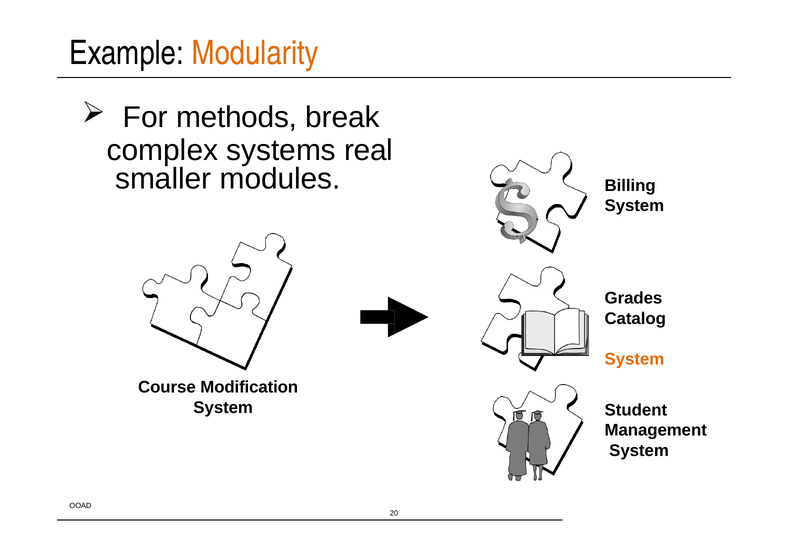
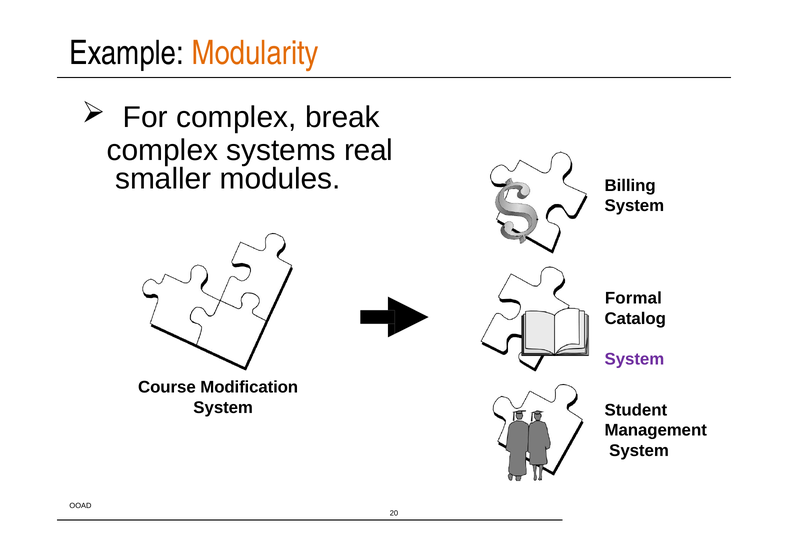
For methods: methods -> complex (236, 118)
Grades: Grades -> Formal (633, 299)
System colour: orange -> purple (634, 359)
